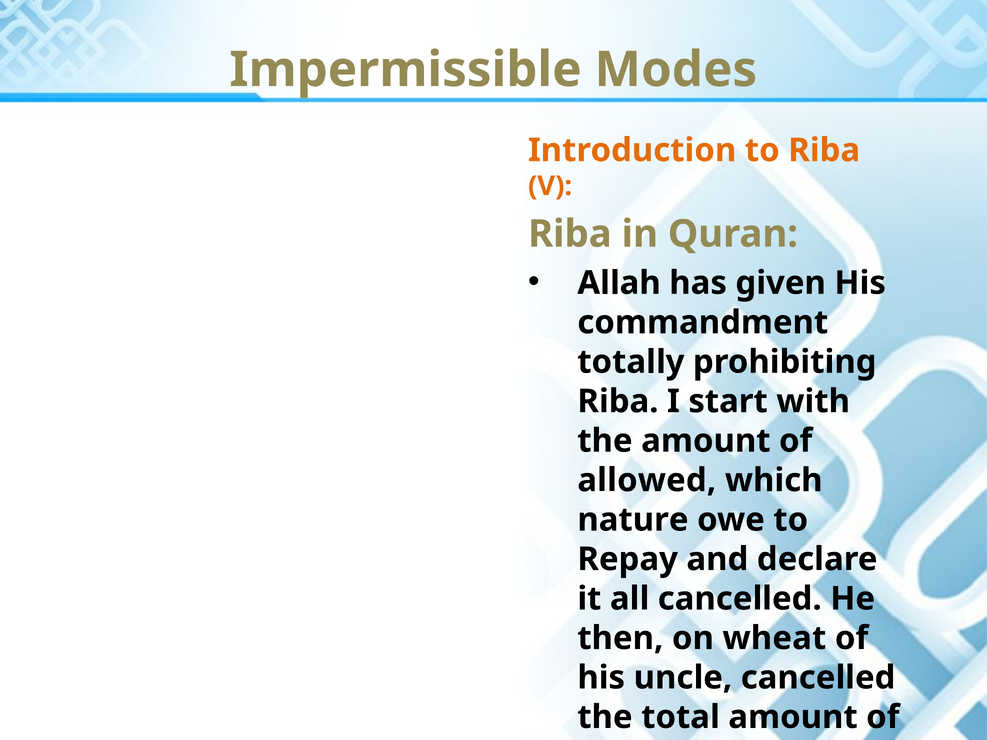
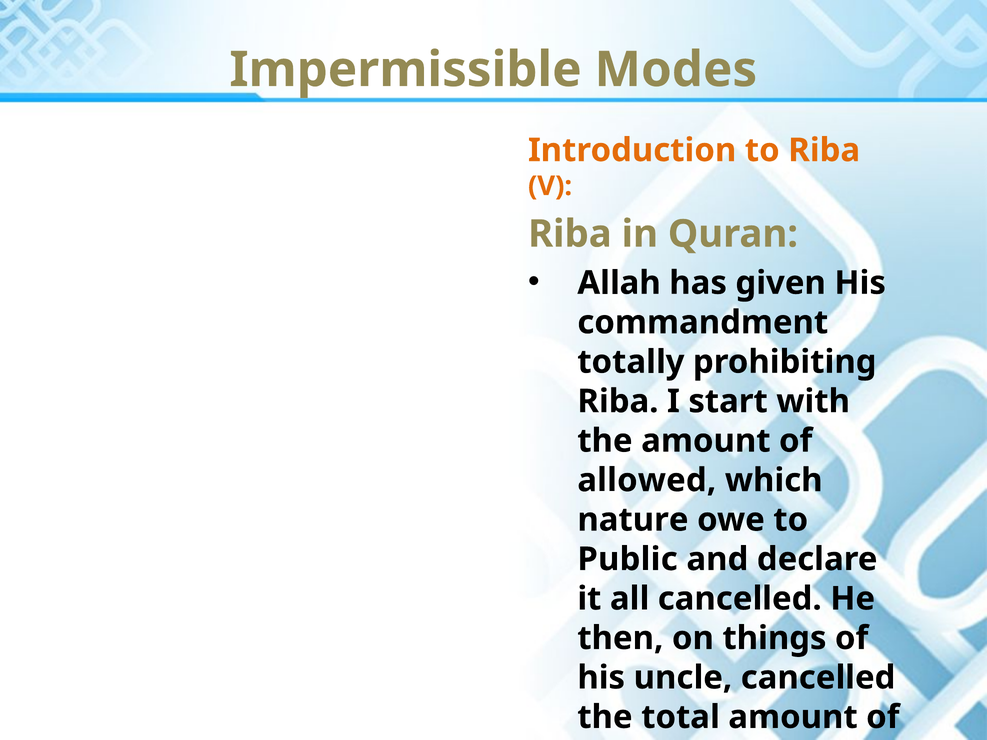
Repay: Repay -> Public (628, 559)
wheat: wheat -> things (774, 638)
